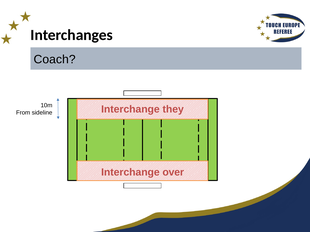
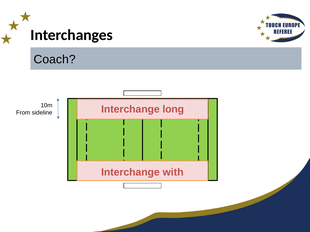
they: they -> long (173, 109)
over: over -> with (173, 173)
